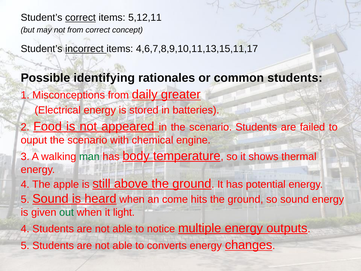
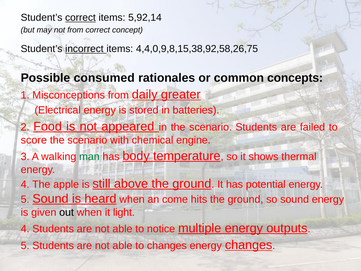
5,12,11: 5,12,11 -> 5,92,14 (145, 18)
4,6,7,8,9,10,11,13,15,11,17: 4,6,7,8,9,10,11,13,15,11,17 -> 4,4,0,9,8,15,38,92,58,26,75 (197, 49)
identifying: identifying -> consumed (104, 78)
common students: students -> concepts (295, 78)
ouput: ouput -> score (34, 140)
out colour: green -> black (67, 212)
to converts: converts -> changes (167, 245)
